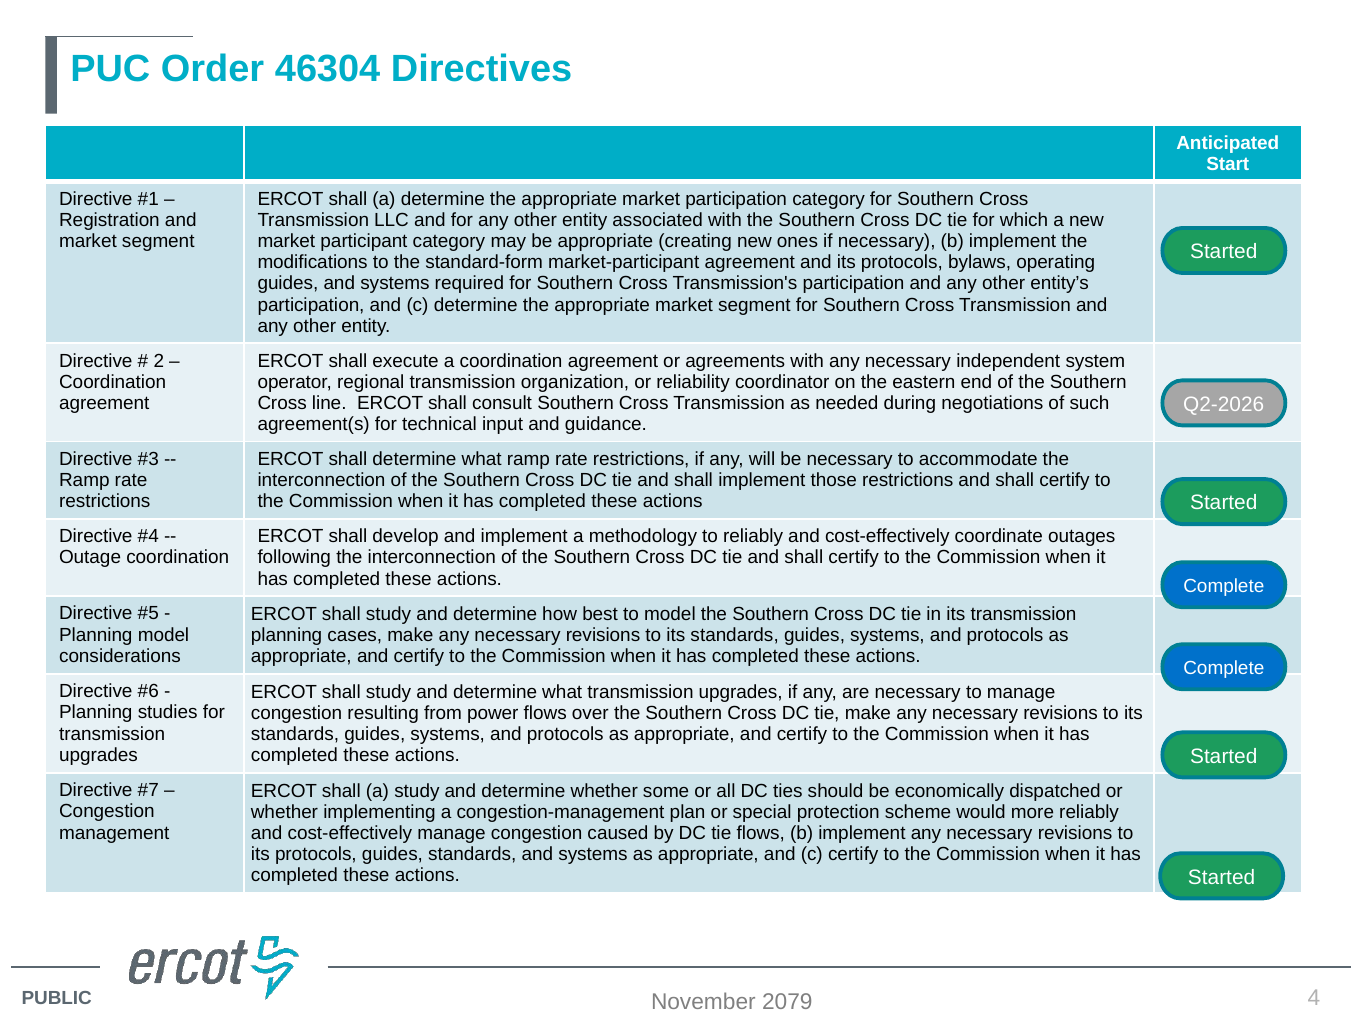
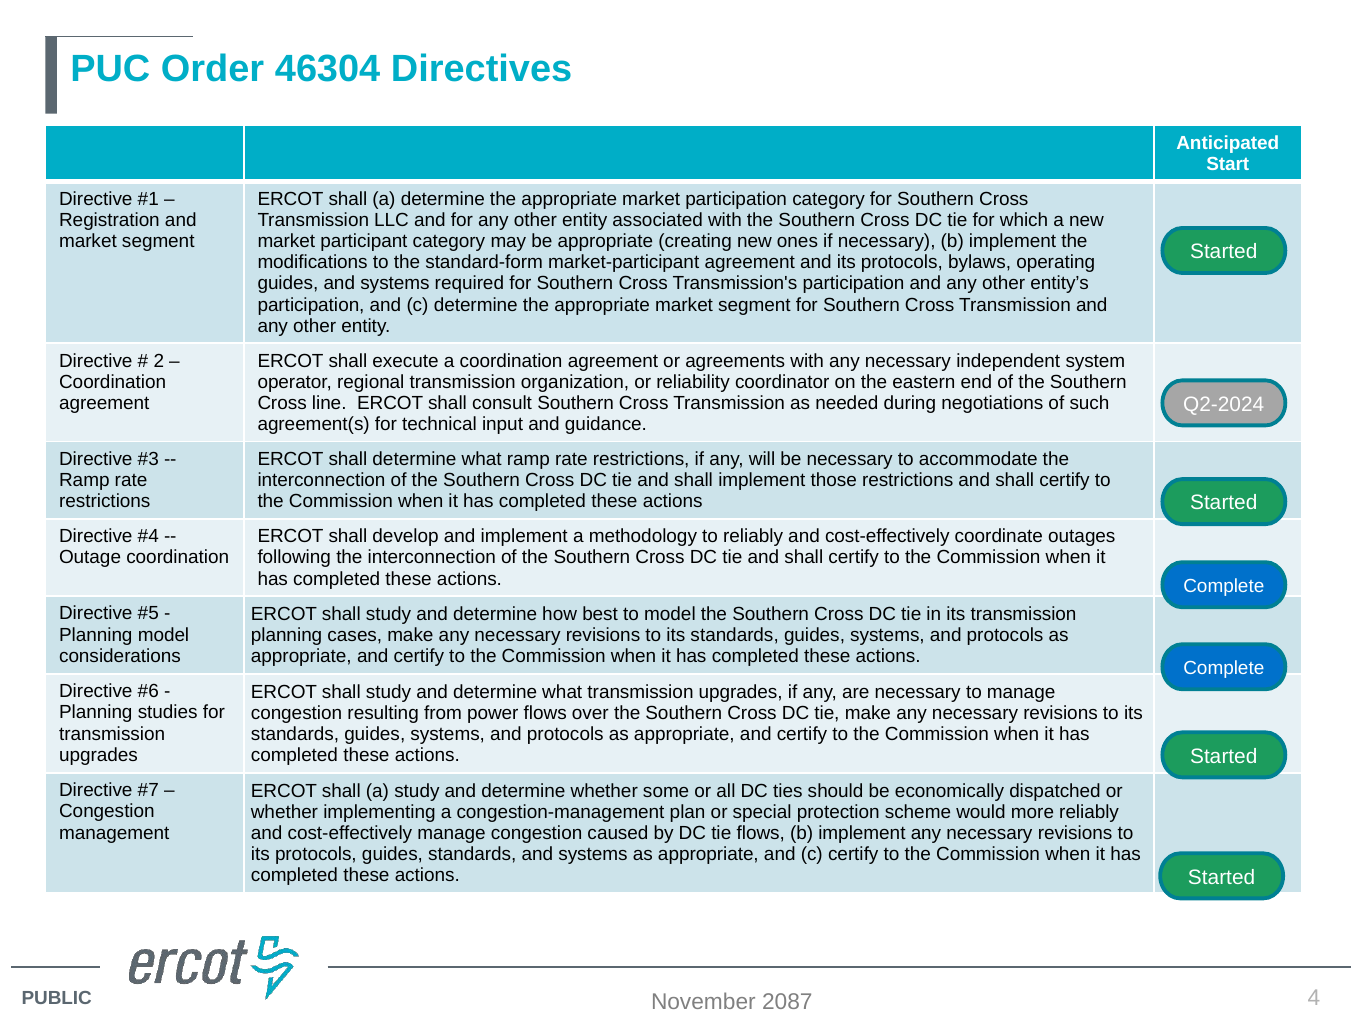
Q2-2026: Q2-2026 -> Q2-2024 (1224, 404)
2079: 2079 -> 2087 (787, 1001)
